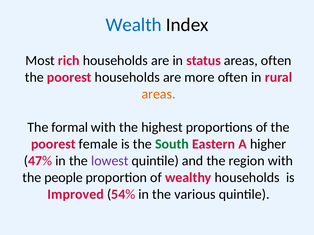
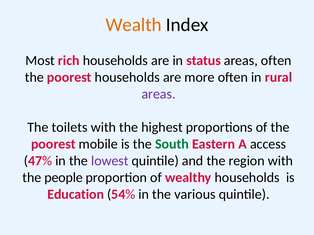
Wealth colour: blue -> orange (134, 25)
areas colour: orange -> purple (159, 94)
formal: formal -> toilets (70, 128)
female: female -> mobile (98, 144)
higher: higher -> access (268, 144)
Improved: Improved -> Education (76, 195)
